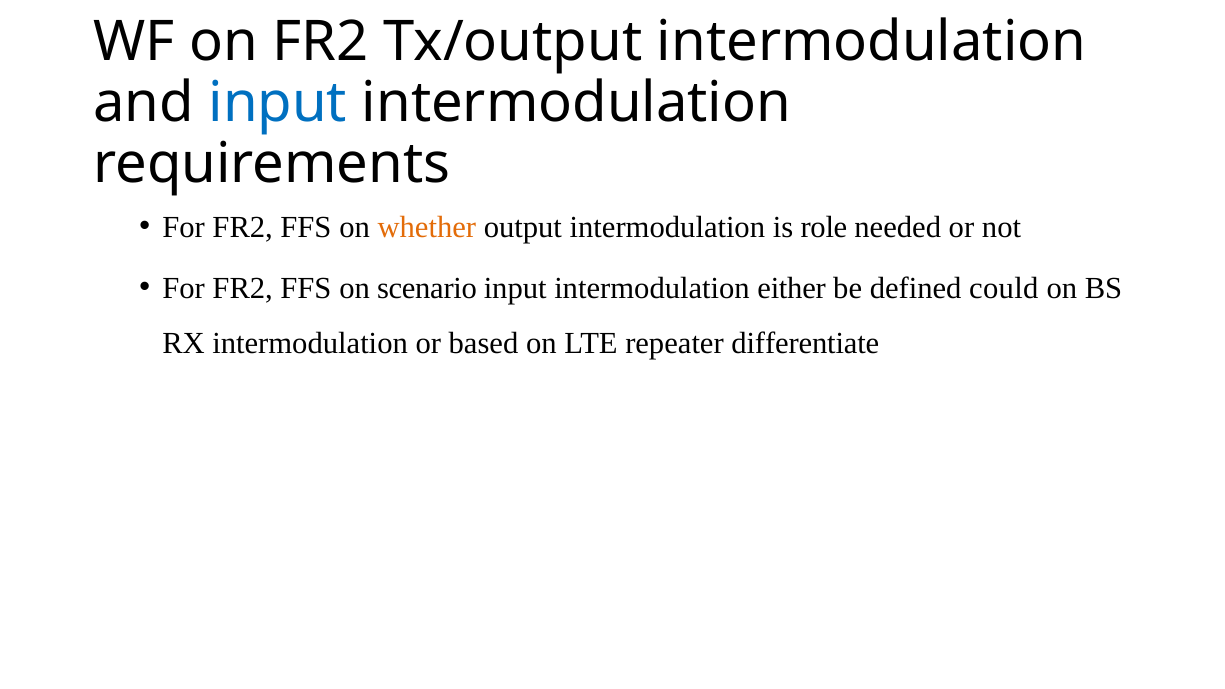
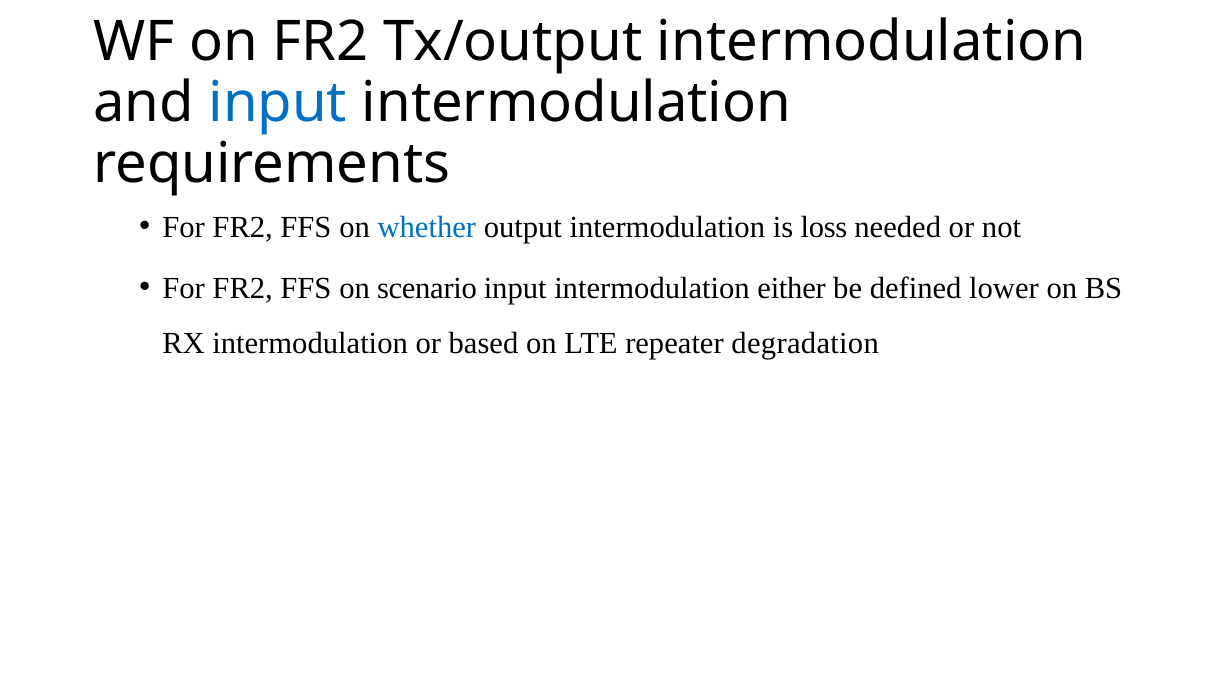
whether colour: orange -> blue (427, 227)
role: role -> loss (824, 227)
could: could -> lower (1004, 288)
differentiate: differentiate -> degradation (805, 344)
